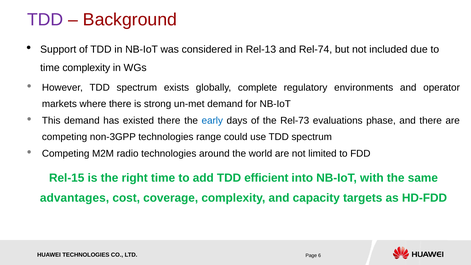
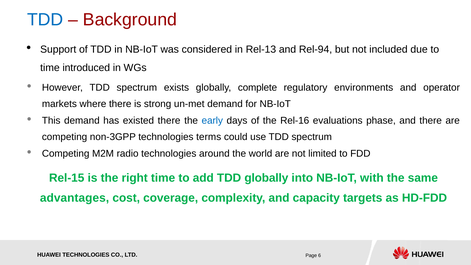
TDD colour: purple -> blue (45, 20)
Rel-74: Rel-74 -> Rel-94 (316, 49)
time complexity: complexity -> introduced (86, 68)
Rel-73: Rel-73 -> Rel-16 (295, 120)
range: range -> terms (209, 137)
TDD efficient: efficient -> globally (266, 178)
